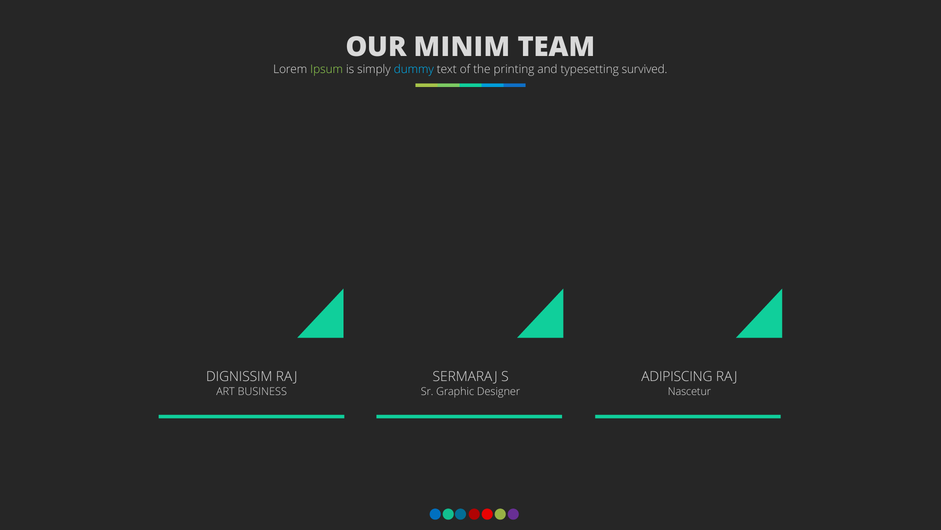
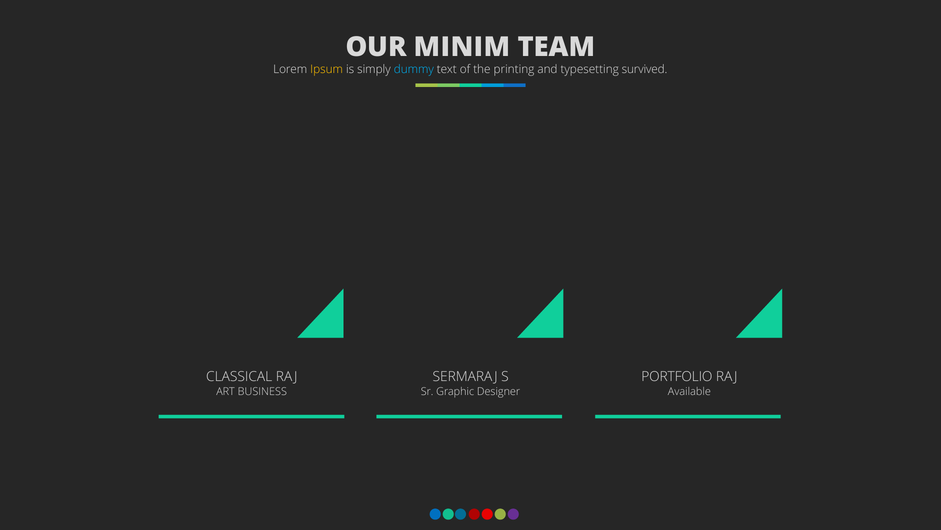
Ipsum colour: light green -> yellow (327, 69)
DIGNISSIM: DIGNISSIM -> CLASSICAL (239, 376)
ADIPISCING: ADIPISCING -> PORTFOLIO (677, 376)
Nascetur: Nascetur -> Available (689, 391)
